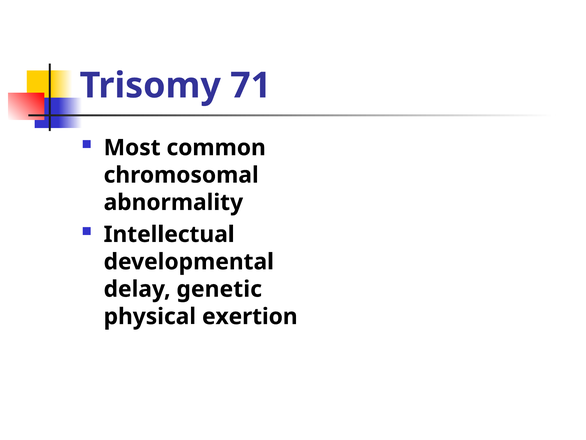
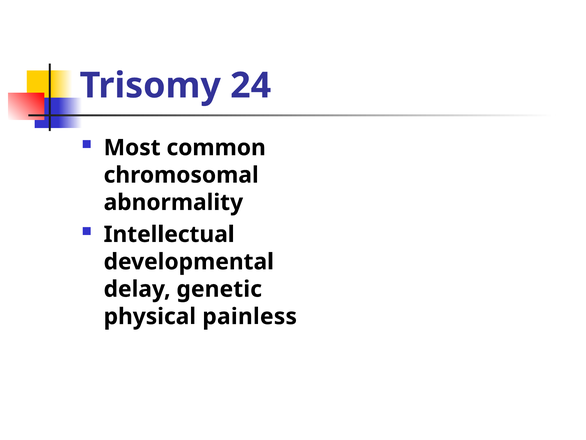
71: 71 -> 24 (251, 85)
exertion: exertion -> painless (250, 316)
